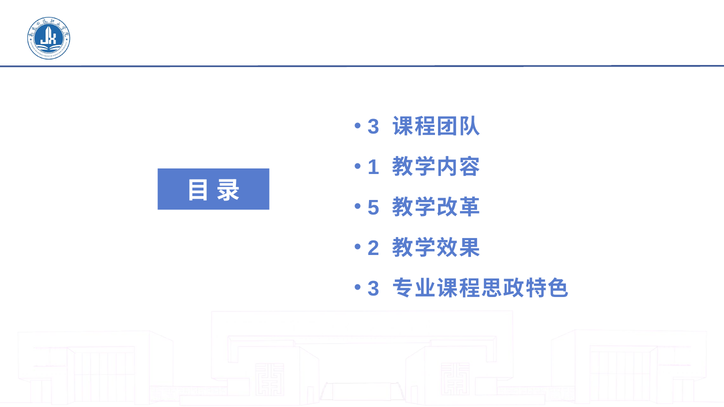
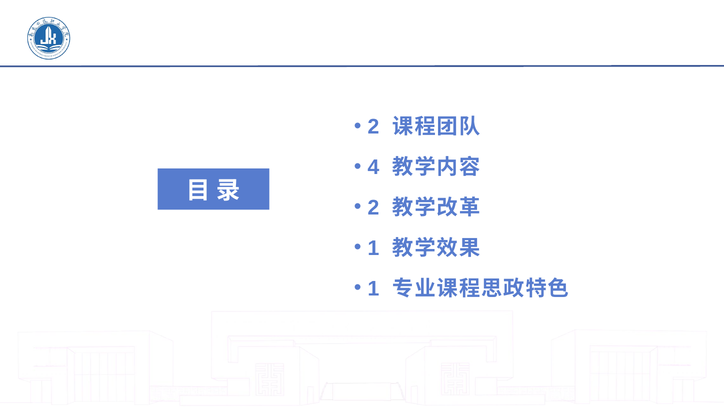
3: 3 -> 2 (373, 127)
1: 1 -> 4 (373, 167)
5: 5 -> 2 (373, 208)
2: 2 -> 1 (373, 248)
3: 3 -> 1 (373, 289)
